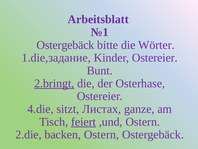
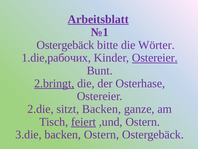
Arbeitsblatt underline: none -> present (98, 19)
1.die,задание: 1.die,задание -> 1.die,рабочих (56, 58)
Ostereier underline: none -> present (155, 58)
4.die: 4.die -> 2.die (40, 109)
sitzt Листах: Листах -> Backen (102, 109)
2.die: 2.die -> 3.die (28, 134)
